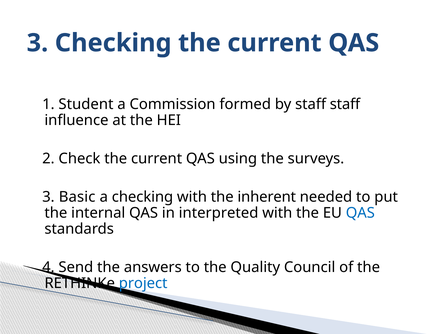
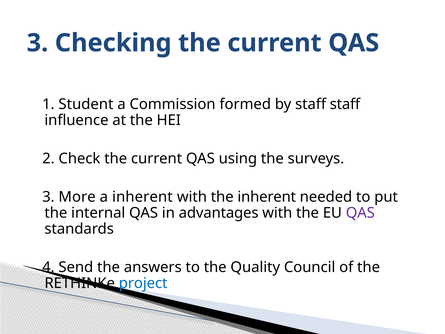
Basic: Basic -> More (77, 197)
a checking: checking -> inherent (142, 197)
interpreted: interpreted -> advantages (219, 213)
QAS colour: blue -> purple (360, 213)
